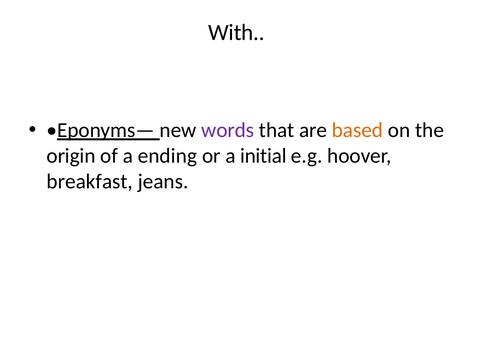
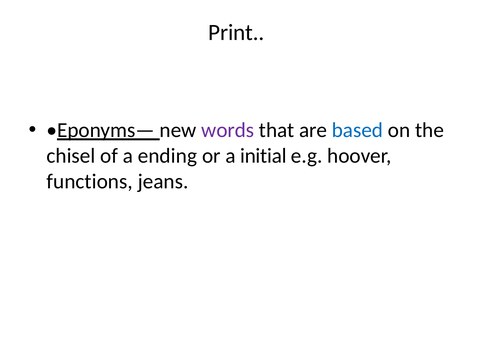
With: With -> Print (236, 32)
based colour: orange -> blue (357, 130)
origin: origin -> chisel (71, 156)
breakfast: breakfast -> functions (90, 181)
